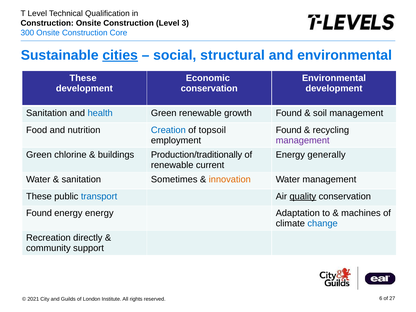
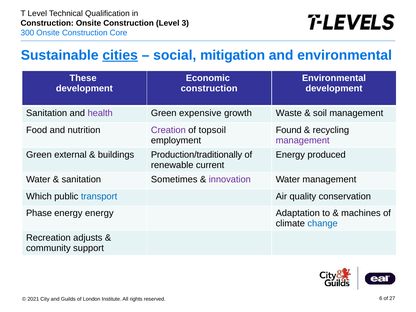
structural: structural -> mitigation (233, 55)
conservation: conservation -> construction (209, 88)
health colour: blue -> purple (100, 113)
Green renewable: renewable -> expensive (200, 113)
growth Found: Found -> Waste (289, 113)
Creation colour: blue -> purple (168, 130)
chlorine: chlorine -> external (70, 155)
generally: generally -> produced (327, 155)
innovation colour: orange -> purple (230, 179)
These: These -> Which (39, 196)
quality underline: present -> none (303, 196)
Found: Found -> Phase (39, 213)
directly: directly -> adjusts (88, 238)
